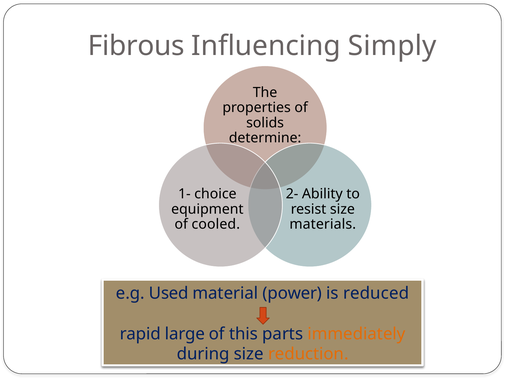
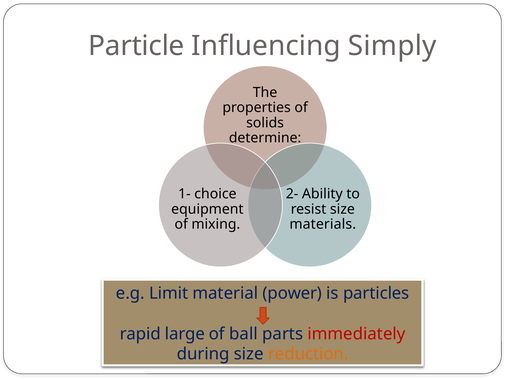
Fibrous: Fibrous -> Particle (136, 46)
cooled: cooled -> mixing (216, 224)
Used: Used -> Limit (169, 293)
reduced: reduced -> particles (376, 293)
this: this -> ball (243, 334)
immediately colour: orange -> red (356, 334)
